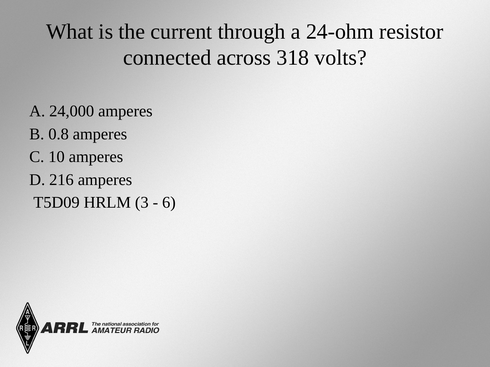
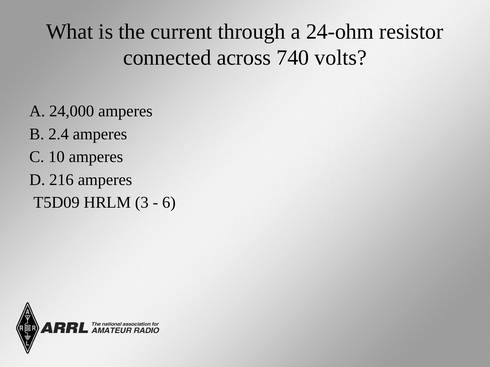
318: 318 -> 740 (293, 58)
0.8: 0.8 -> 2.4 (59, 134)
